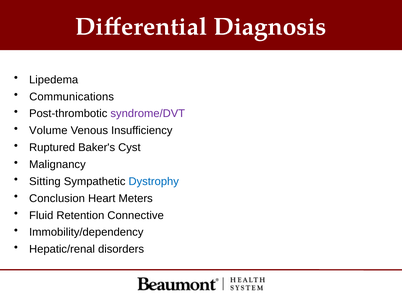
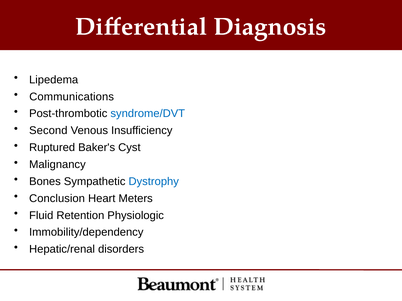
syndrome/DVT colour: purple -> blue (148, 114)
Volume: Volume -> Second (48, 131)
Sitting: Sitting -> Bones (45, 182)
Connective: Connective -> Physiologic (136, 216)
